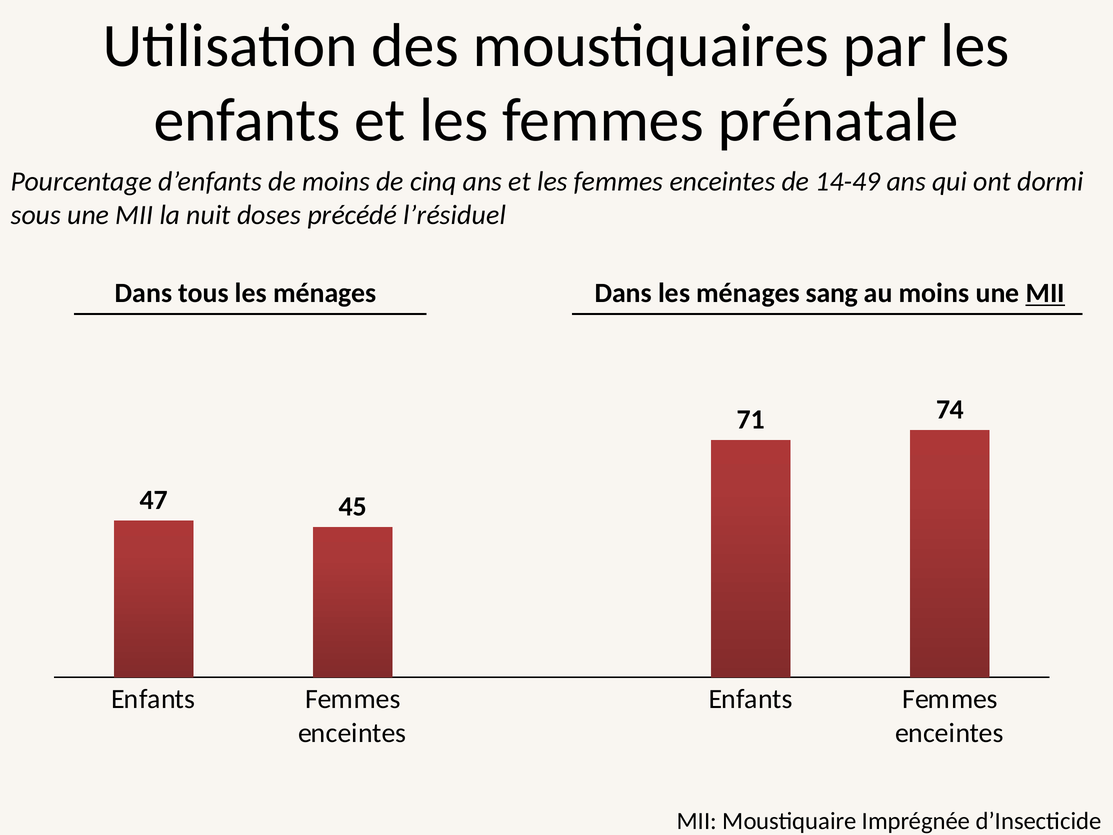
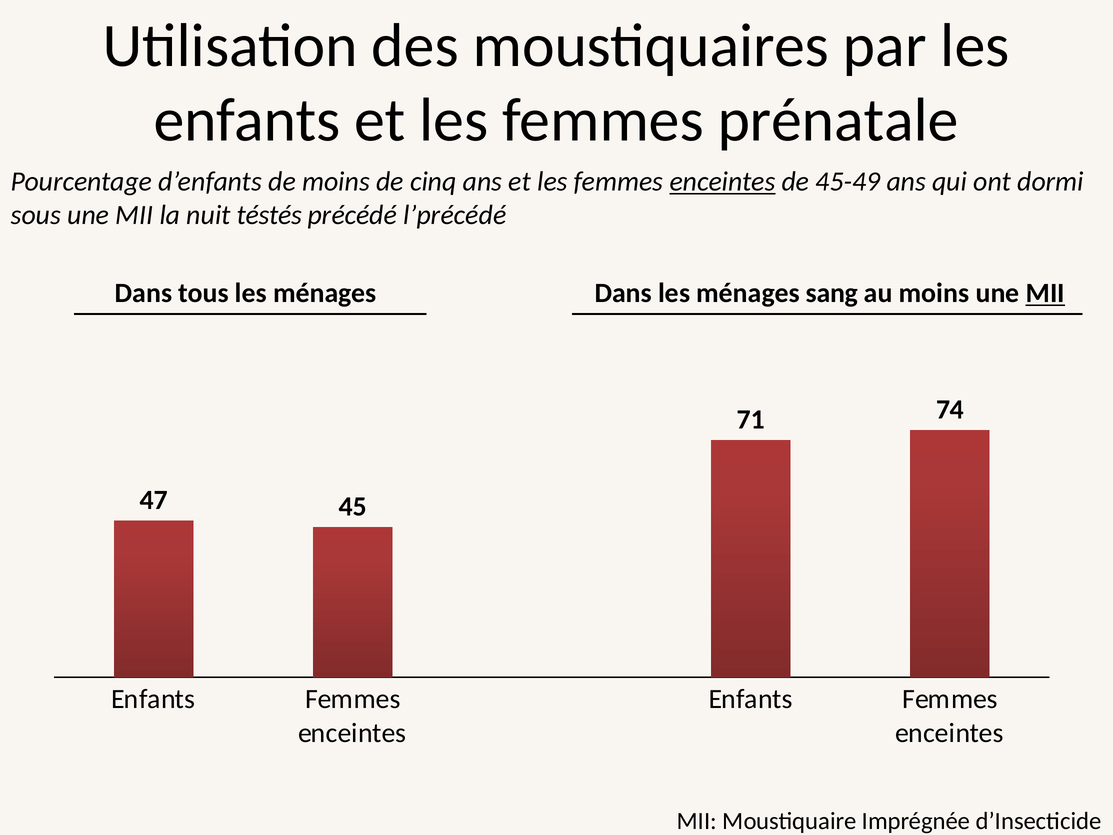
enceintes underline: none -> present (723, 182)
14-49: 14-49 -> 45-49 (848, 182)
doses: doses -> téstés (269, 215)
l’résiduel: l’résiduel -> l’précédé (455, 215)
